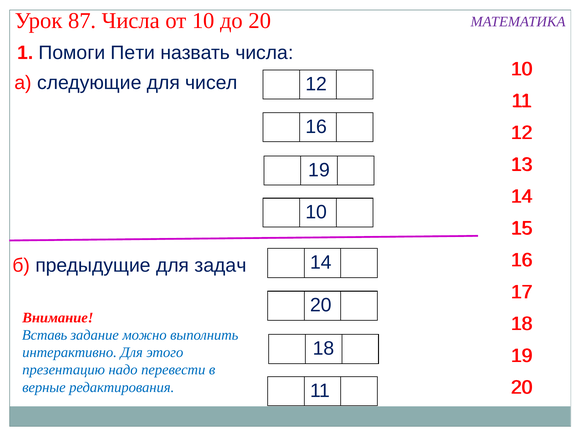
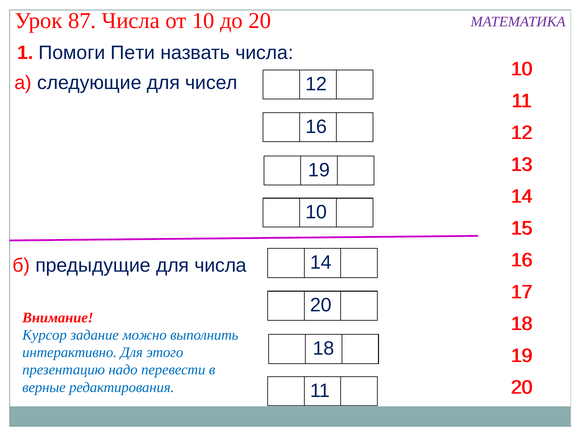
для задач: задач -> числа (221, 265)
Вставь: Вставь -> Курсор (45, 335)
